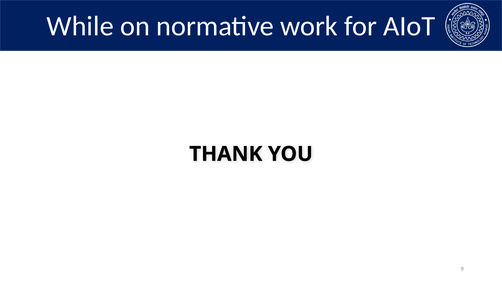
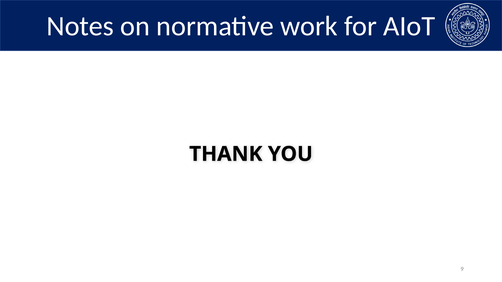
While: While -> Notes (80, 26)
